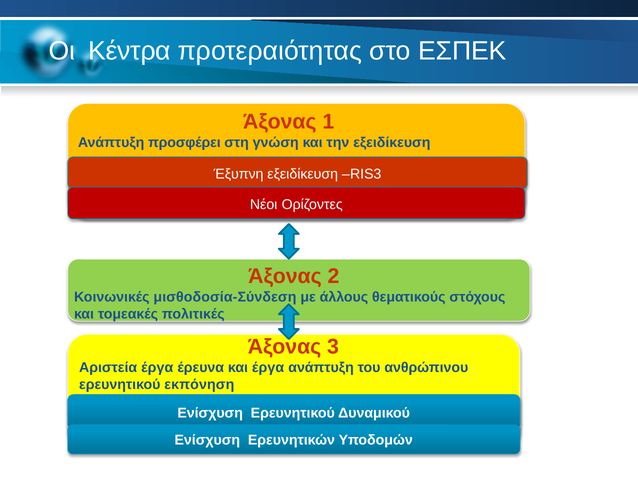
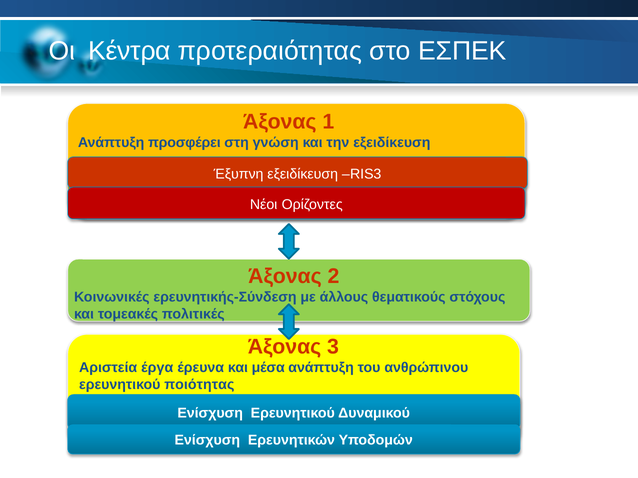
μισθοδοσία-Σύνδεση: μισθοδοσία-Σύνδεση -> ερευνητικής-Σύνδεση (225, 297)
και έργα: έργα -> μέσα (268, 368)
εκπόνηση: εκπόνηση -> ποιότητας (199, 385)
